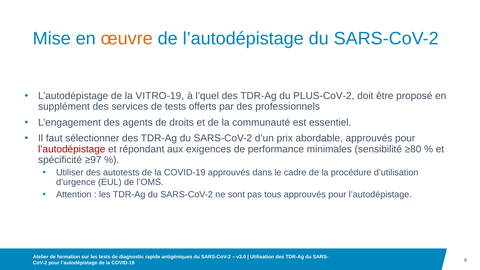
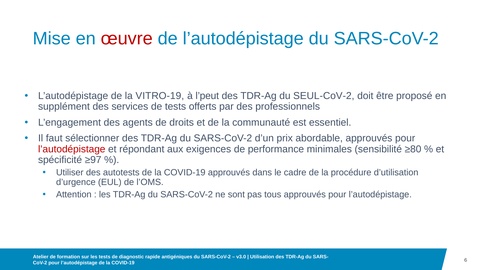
œuvre colour: orange -> red (127, 38)
l’quel: l’quel -> l’peut (207, 96)
PLUS-CoV-2: PLUS-CoV-2 -> SEUL-CoV-2 (324, 96)
